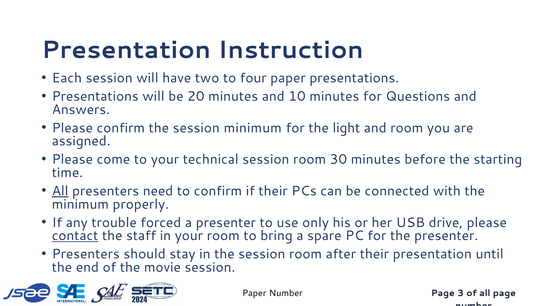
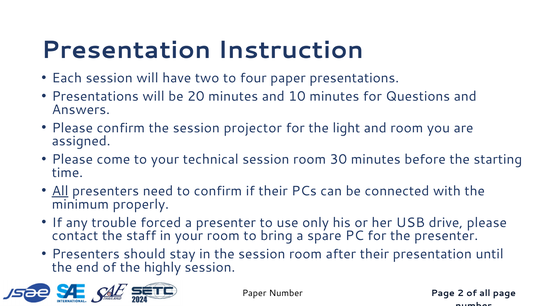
session minimum: minimum -> projector (253, 128)
contact underline: present -> none (75, 236)
movie: movie -> highly (162, 268)
3: 3 -> 2 (461, 294)
